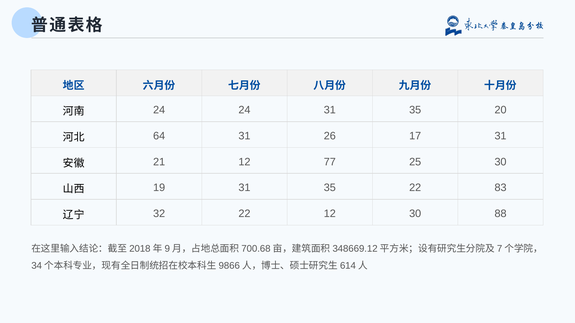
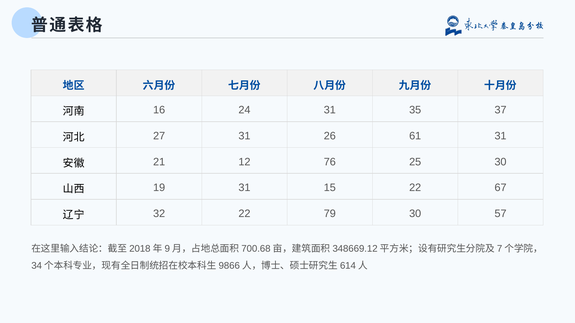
24: 24 -> 16 (159, 110)
20: 20 -> 37 (501, 110)
64: 64 -> 27 (159, 136)
17: 17 -> 61 (415, 136)
77: 77 -> 76 (330, 162)
19 31 35: 35 -> 15 (330, 188)
83: 83 -> 67 (501, 188)
22 12: 12 -> 79 (330, 214)
88: 88 -> 57 (501, 214)
